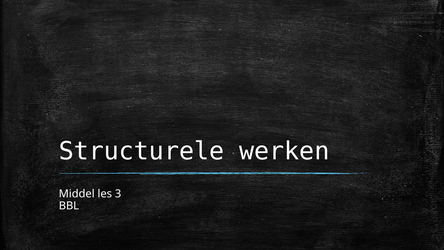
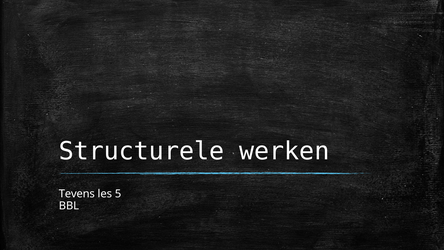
Middel: Middel -> Tevens (77, 194)
3: 3 -> 5 (118, 194)
